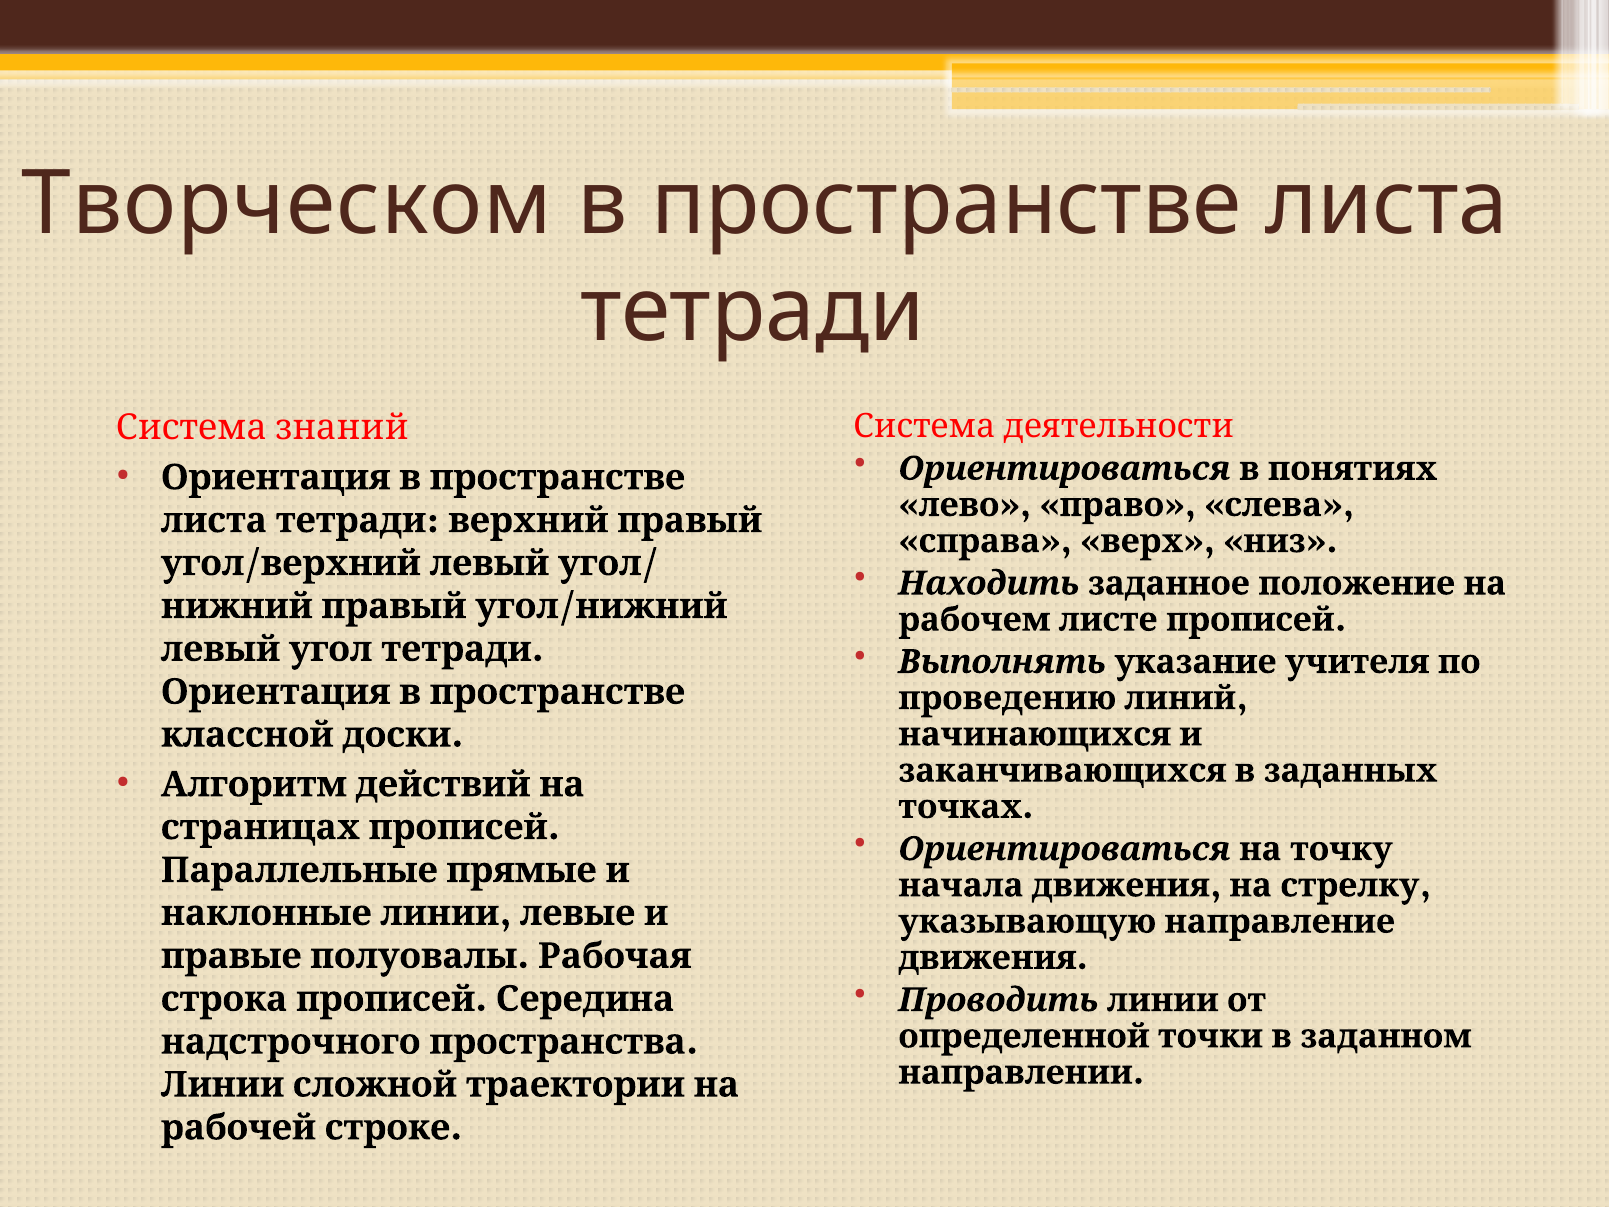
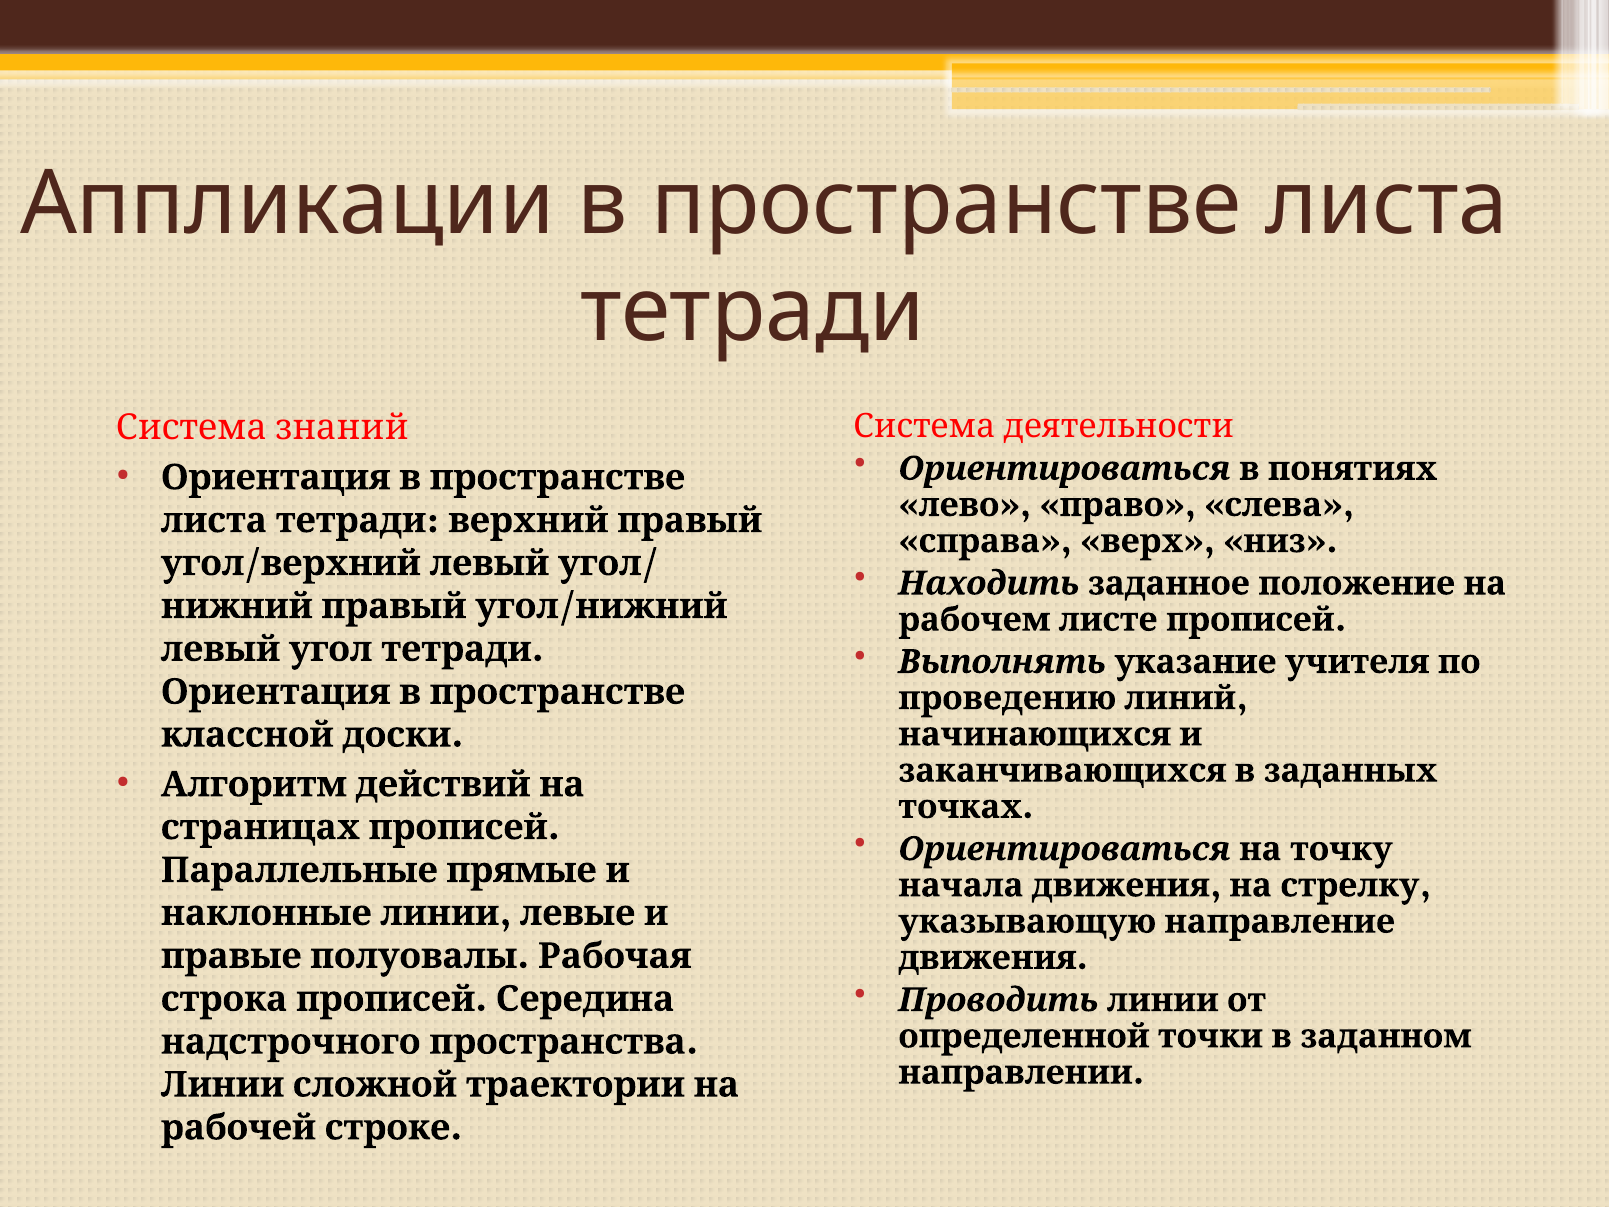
Творческом: Творческом -> Аппликации (287, 204)
